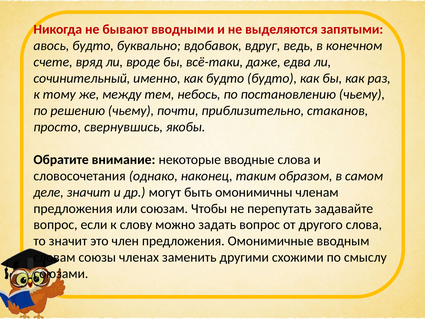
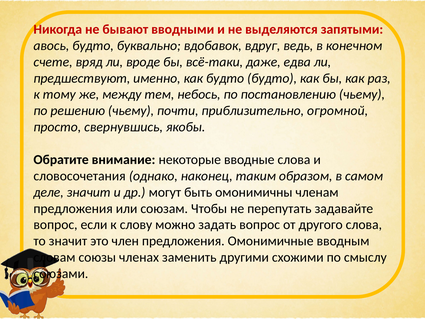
сочинительный: сочинительный -> предшествуют (82, 78)
стаканов: стаканов -> огромной (338, 111)
